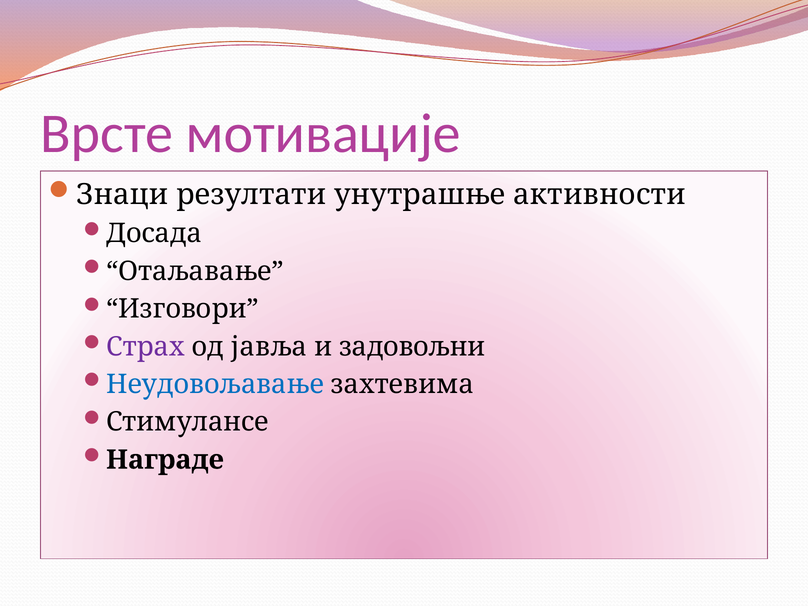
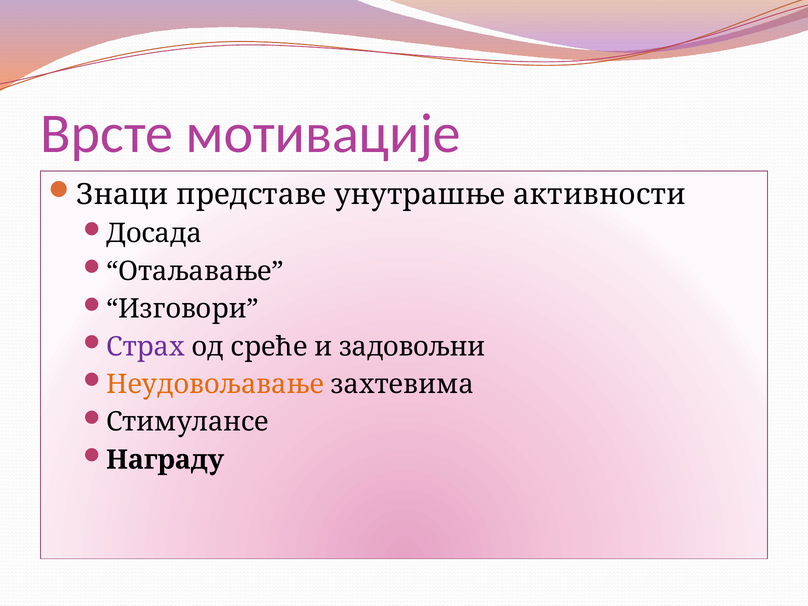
резултати: резултати -> представе (251, 195)
јавља: јавља -> среће (269, 347)
Неудовољавање colour: blue -> orange (215, 384)
Награде: Награде -> Награду (165, 460)
